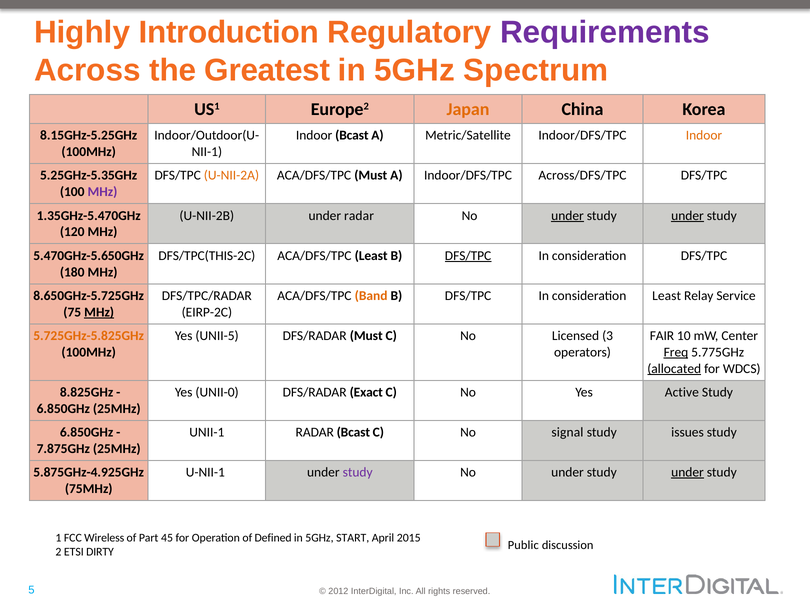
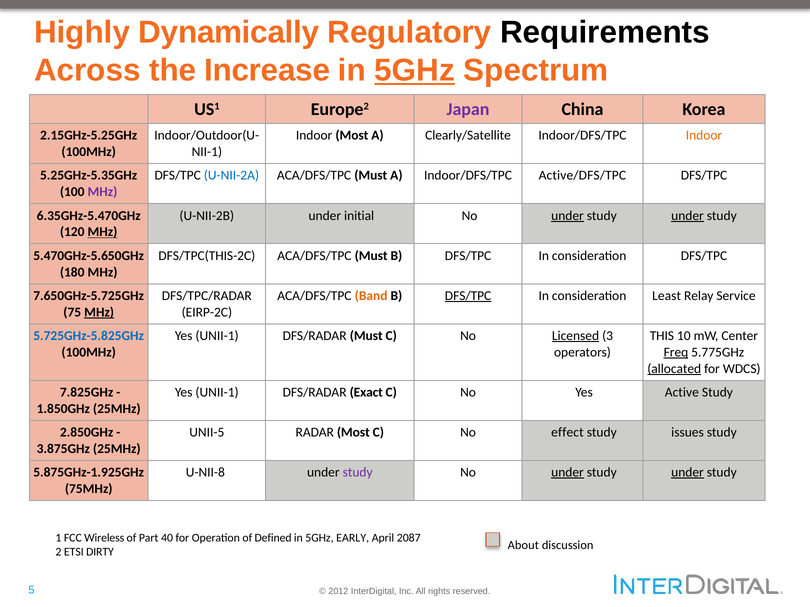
Introduction: Introduction -> Dynamically (229, 33)
Requirements colour: purple -> black (605, 33)
Greatest: Greatest -> Increase (267, 70)
5GHz underline: none -> present (415, 70)
Japan colour: orange -> purple (468, 109)
8.15GHz-5.25GHz: 8.15GHz-5.25GHz -> 2.15GHz-5.25GHz (89, 136)
Indoor Bcast: Bcast -> Most (352, 136)
Metric/Satellite: Metric/Satellite -> Clearly/Satellite (468, 136)
U-NII-2A colour: orange -> blue (231, 176)
Across/DFS/TPC: Across/DFS/TPC -> Active/DFS/TPC (582, 176)
1.35GHz-5.470GHz: 1.35GHz-5.470GHz -> 6.35GHz-5.470GHz (89, 216)
under radar: radar -> initial (359, 216)
MHz underline: none -> present (102, 232)
Least: Least -> Must (371, 256)
DFS/TPC underline: present -> none (468, 256)
8.650GHz-5.725GHz: 8.650GHz-5.725GHz -> 7.650GHz-5.725GHz (89, 296)
DFS/TPC underline: none -> present (468, 296)
5.725GHz-5.825GHz colour: orange -> blue (89, 336)
UNII-5: UNII-5 -> UNII-1 (217, 336)
Licensed underline: none -> present (576, 336)
FAIR: FAIR -> THIS (662, 336)
8.825GHz: 8.825GHz -> 7.825GHz (87, 393)
UNII-0: UNII-0 -> UNII-1 (217, 393)
6.850GHz: 6.850GHz -> 1.850GHz (63, 409)
6.850GHz: 6.850GHz -> 2.850GHz (87, 433)
UNII-1: UNII-1 -> UNII-5 (207, 433)
RADAR Bcast: Bcast -> Most (353, 433)
signal: signal -> effect (567, 433)
7.875GHz: 7.875GHz -> 3.875GHz (63, 449)
5.875GHz-4.925GHz: 5.875GHz-4.925GHz -> 5.875GHz-1.925GHz (89, 473)
U-NII-1: U-NII-1 -> U-NII-8 (205, 473)
under underline: none -> present (568, 473)
45: 45 -> 40 (167, 538)
START: START -> EARLY (353, 538)
2015: 2015 -> 2087 (409, 538)
Public: Public -> About (523, 546)
